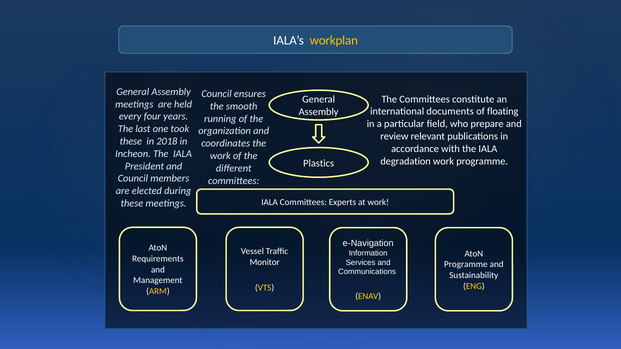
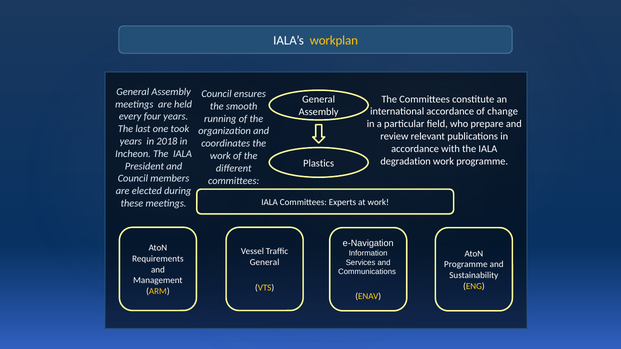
international documents: documents -> accordance (450, 112)
floating: floating -> change (503, 112)
these: these -> years (131, 141)
Monitor: Monitor -> General (265, 263)
